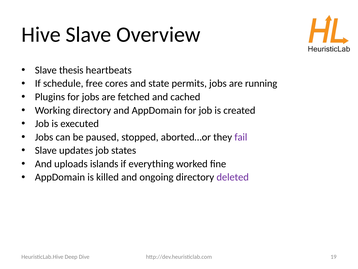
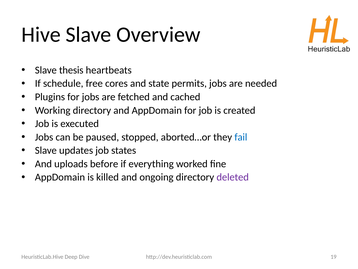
running: running -> needed (261, 83)
fail colour: purple -> blue (241, 137)
islands: islands -> before (104, 164)
